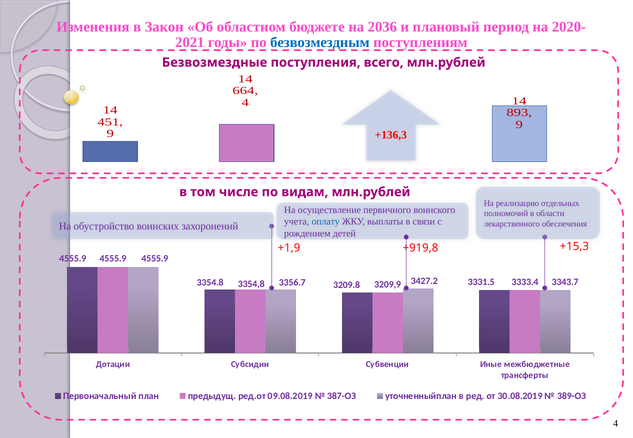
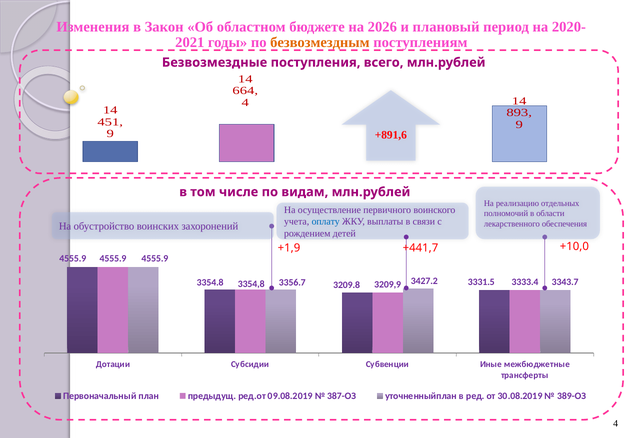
2036: 2036 -> 2026 (382, 27)
безвозмездным colour: blue -> orange (320, 43)
+136,3: +136,3 -> +891,6 (391, 135)
+15,3: +15,3 -> +10,0 (574, 247)
+919,8: +919,8 -> +441,7 (420, 248)
